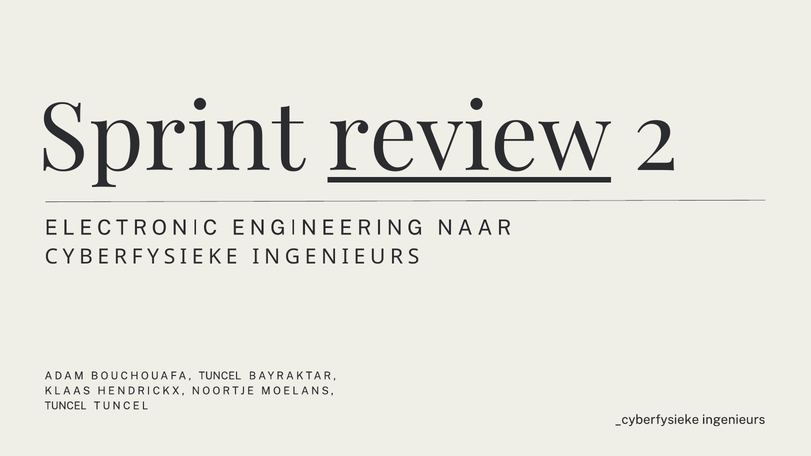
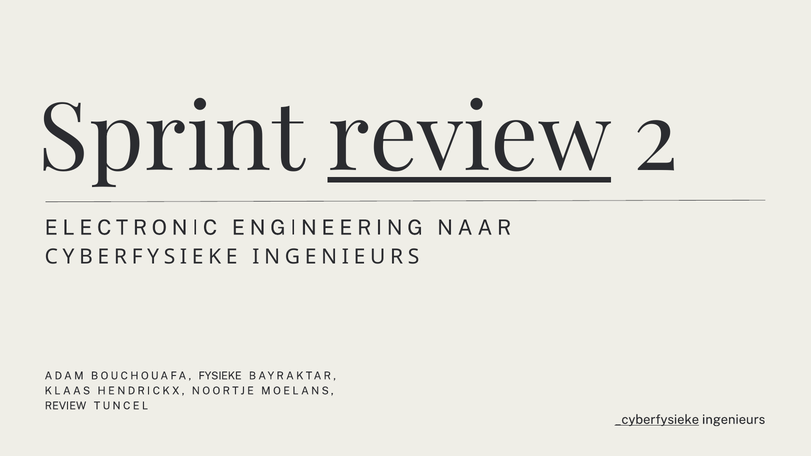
BOUCHOUAFA TUNCEL: TUNCEL -> FYSIEKE (220, 376)
TUNCEL: TUNCEL -> REVIEW (66, 406)
_cyberfysieke underline: none -> present (657, 420)
